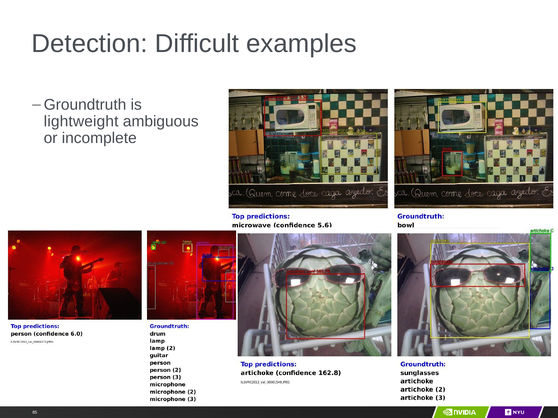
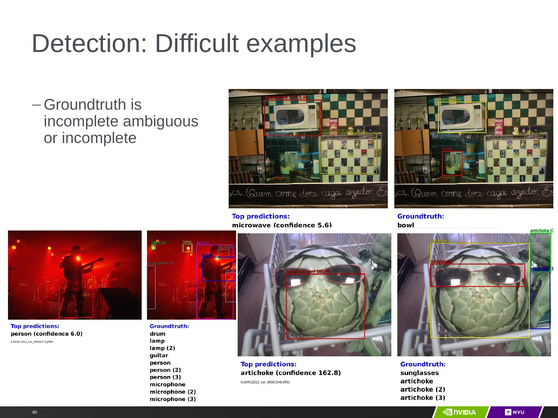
lightweight: lightweight -> incomplete (81, 122)
